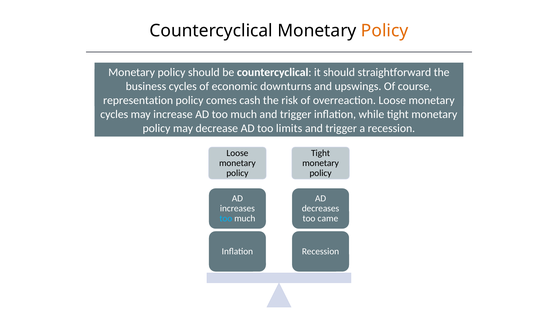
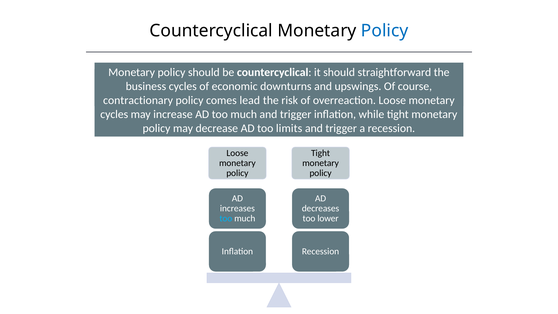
Policy colour: orange -> blue (385, 31)
representation: representation -> contractionary (138, 100)
cash: cash -> lead (250, 100)
came: came -> lower (328, 218)
